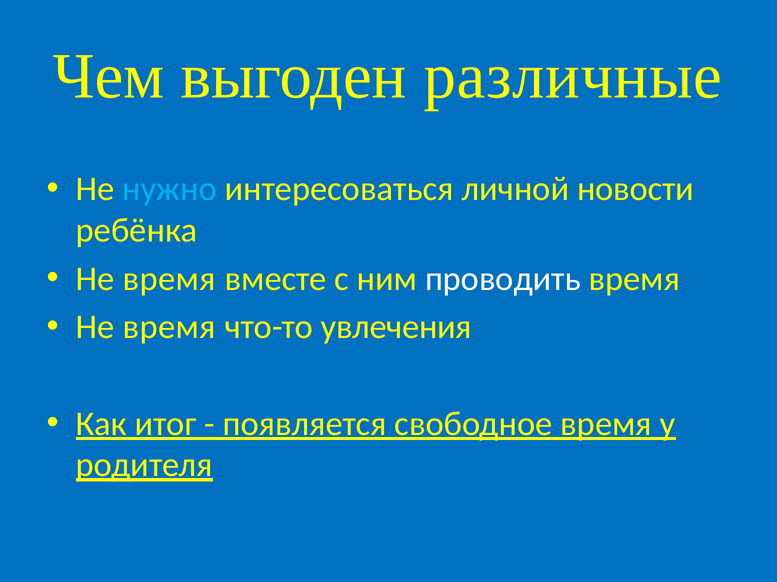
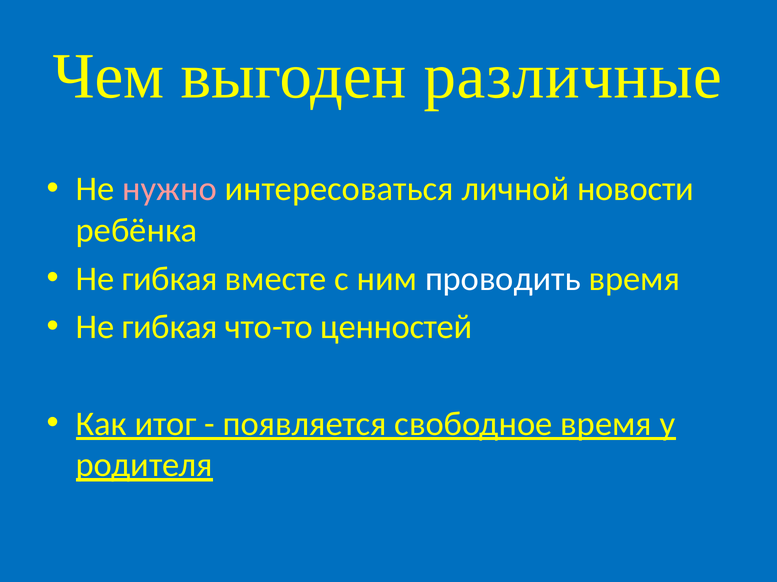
нужно colour: light blue -> pink (170, 189)
время: время -> гибкая (170, 279)
время: время -> гибкая (170, 327)
увлечения: увлечения -> ценностей (396, 327)
